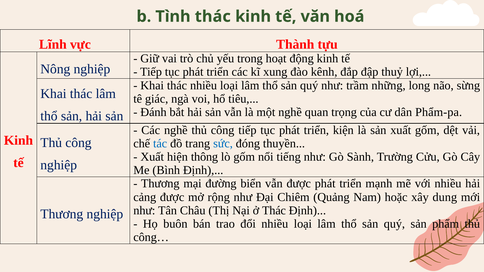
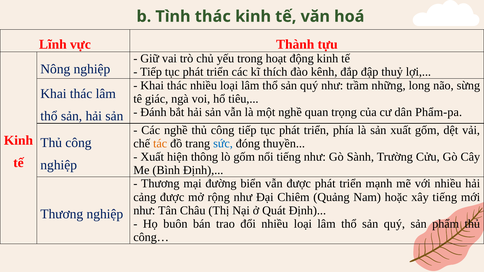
xung: xung -> thích (275, 72)
kiện: kiện -> phía (343, 130)
tác colour: blue -> orange (160, 144)
xây dung: dung -> tiếng (445, 197)
ở Thác: Thác -> Quát (274, 211)
